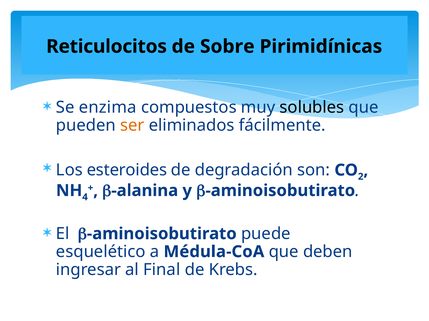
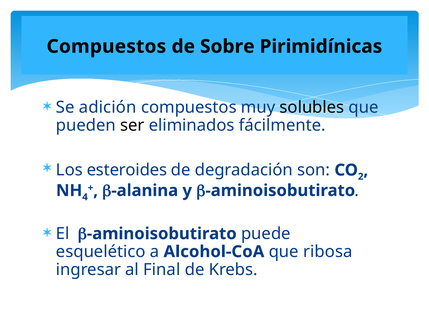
Reticulocitos: Reticulocitos -> Compuestos (106, 47)
enzima: enzima -> adición (108, 108)
ser colour: orange -> black (132, 126)
Médula-CoA: Médula-CoA -> Alcohol-CoA (214, 252)
deben: deben -> ribosa (328, 252)
